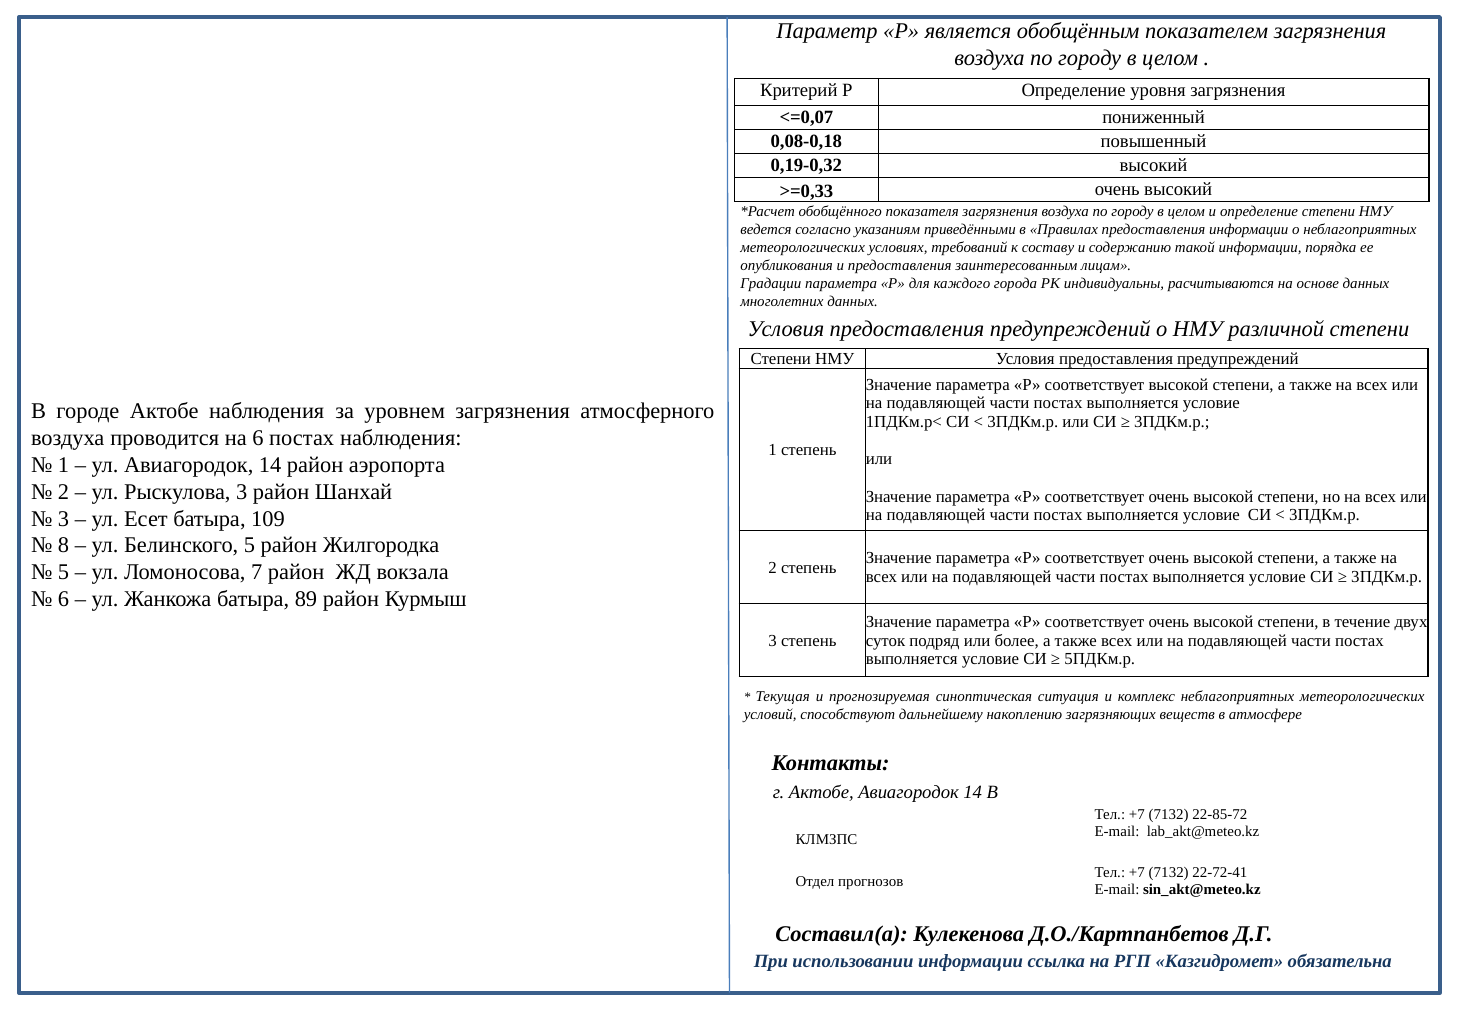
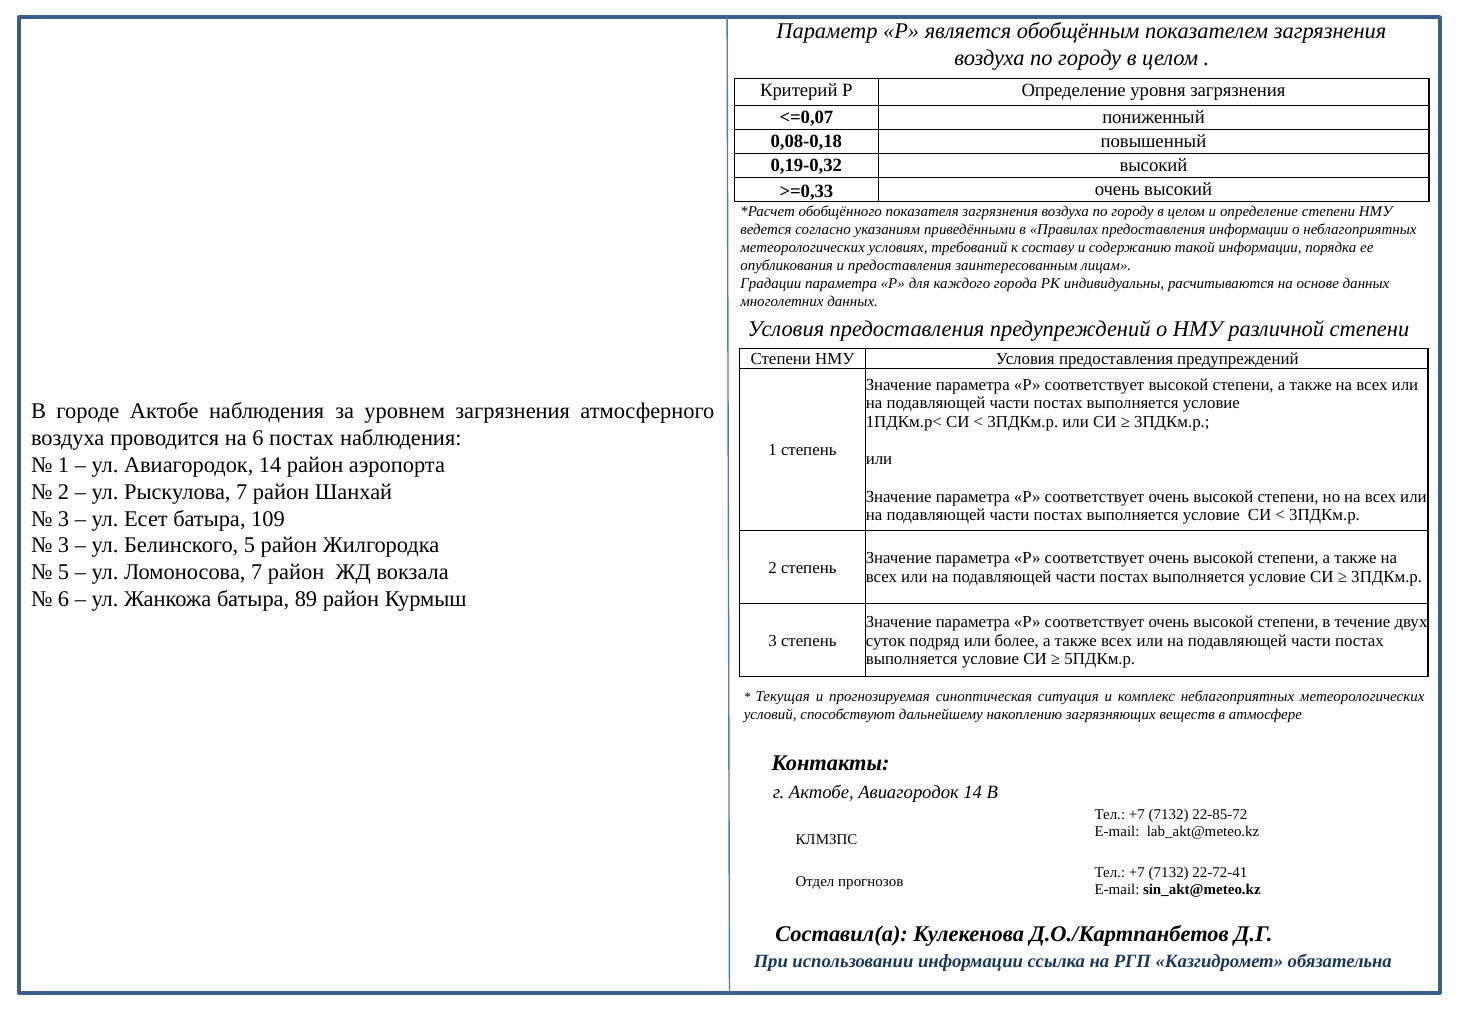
Рыскулова 3: 3 -> 7 (242, 492)
8: 8 -> 3 (64, 546)
